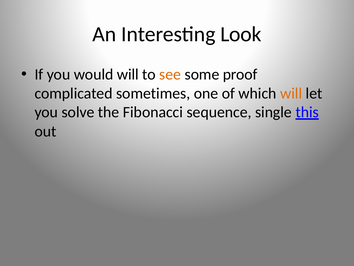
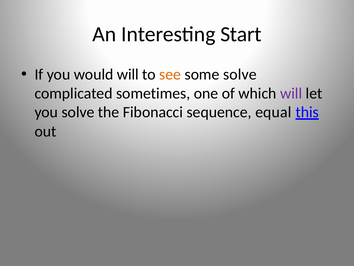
Look: Look -> Start (241, 34)
some proof: proof -> solve (240, 74)
will colour: orange -> purple (291, 93)
single: single -> equal (273, 112)
